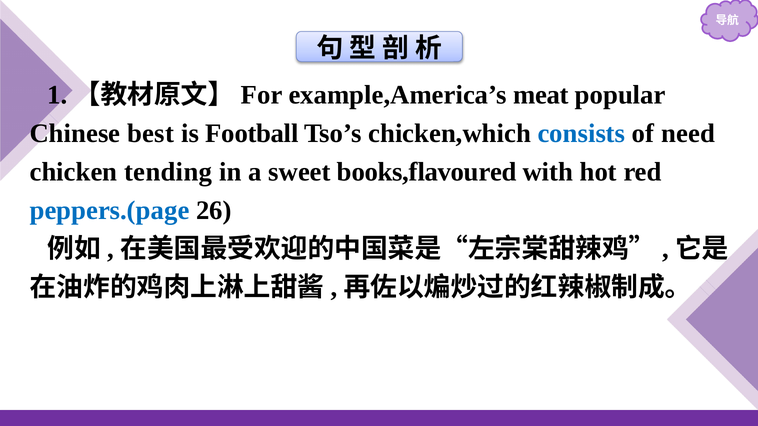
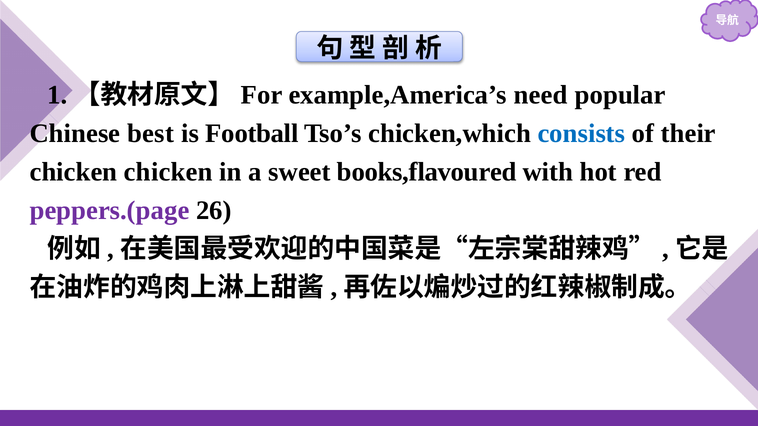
meat: meat -> need (541, 95)
need: need -> their (688, 134)
chicken tending: tending -> chicken (168, 172)
peppers.(page colour: blue -> purple (110, 211)
